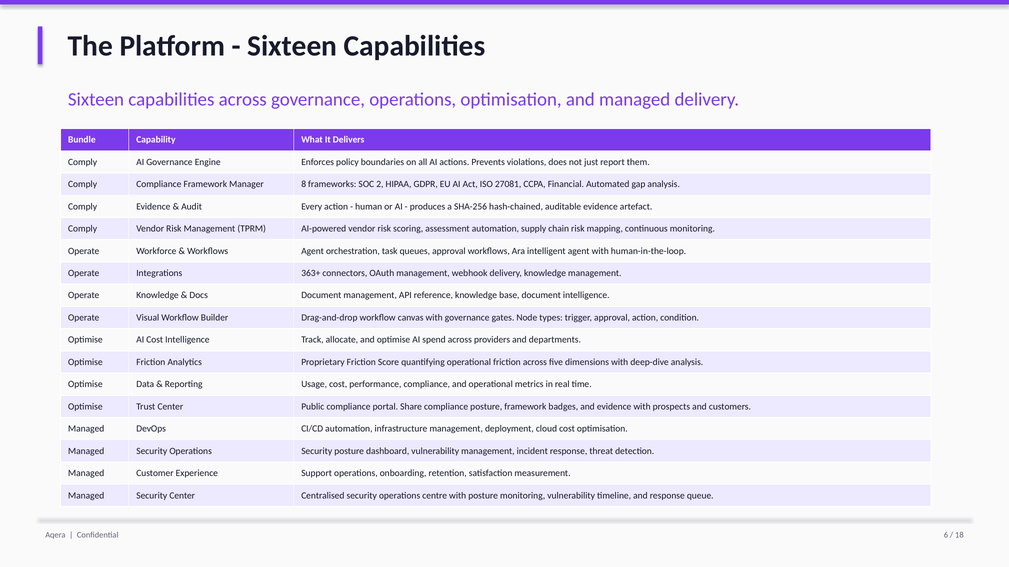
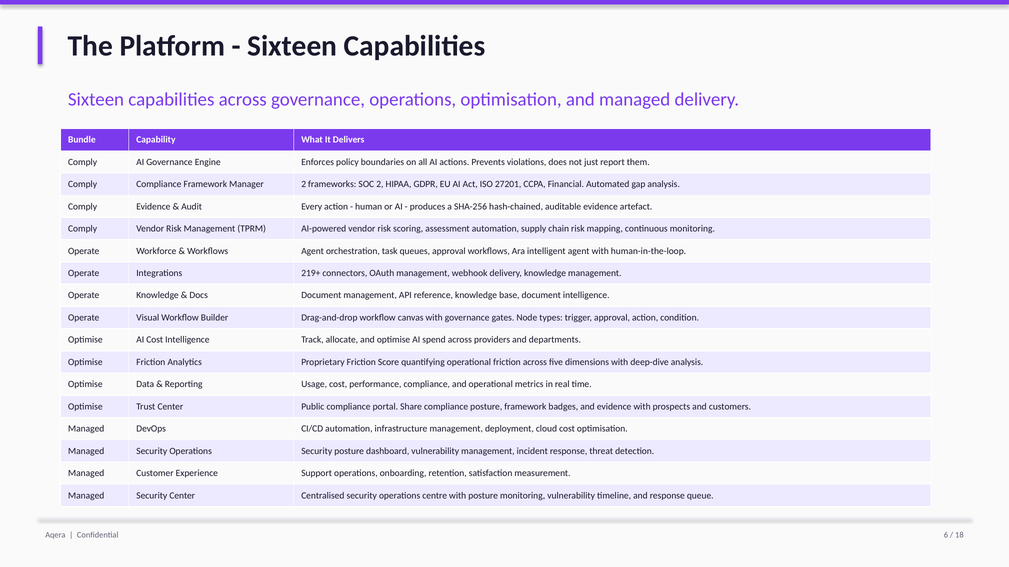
Manager 8: 8 -> 2 (304, 184)
27081: 27081 -> 27201 (508, 184)
363+: 363+ -> 219+ (311, 273)
